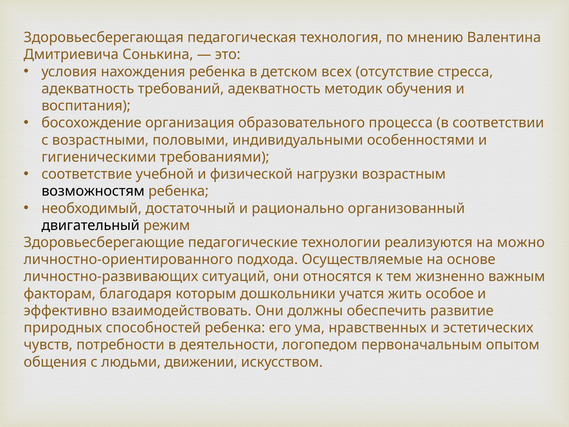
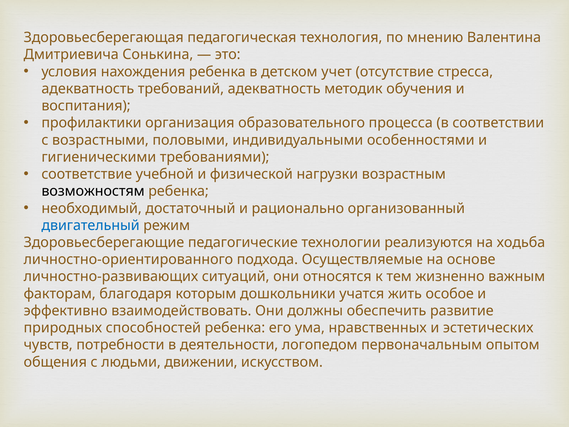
всех: всех -> учет (337, 72)
босохождение: босохождение -> профилактики (91, 123)
двигательный colour: black -> blue (91, 225)
можно: можно -> ходьба (521, 242)
